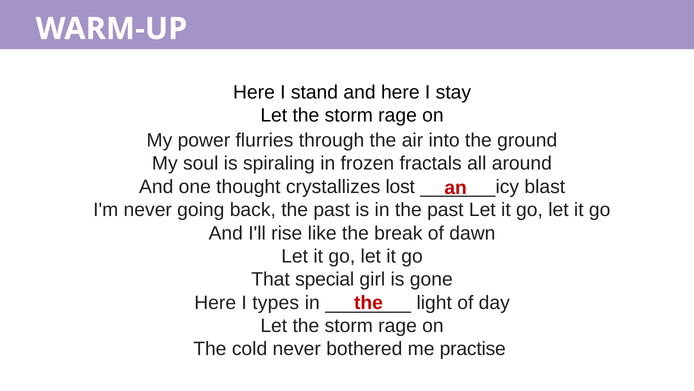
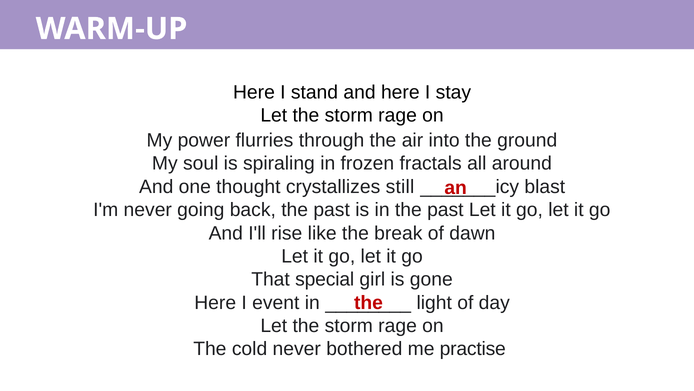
lost: lost -> still (400, 187)
types: types -> event (276, 302)
